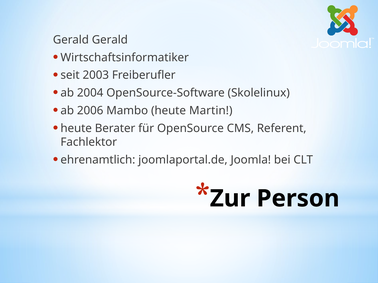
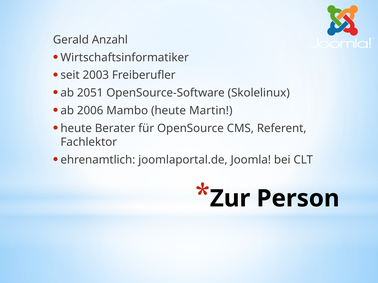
Gerald Gerald: Gerald -> Anzahl (110, 40)
2004: 2004 -> 2051 (90, 93)
